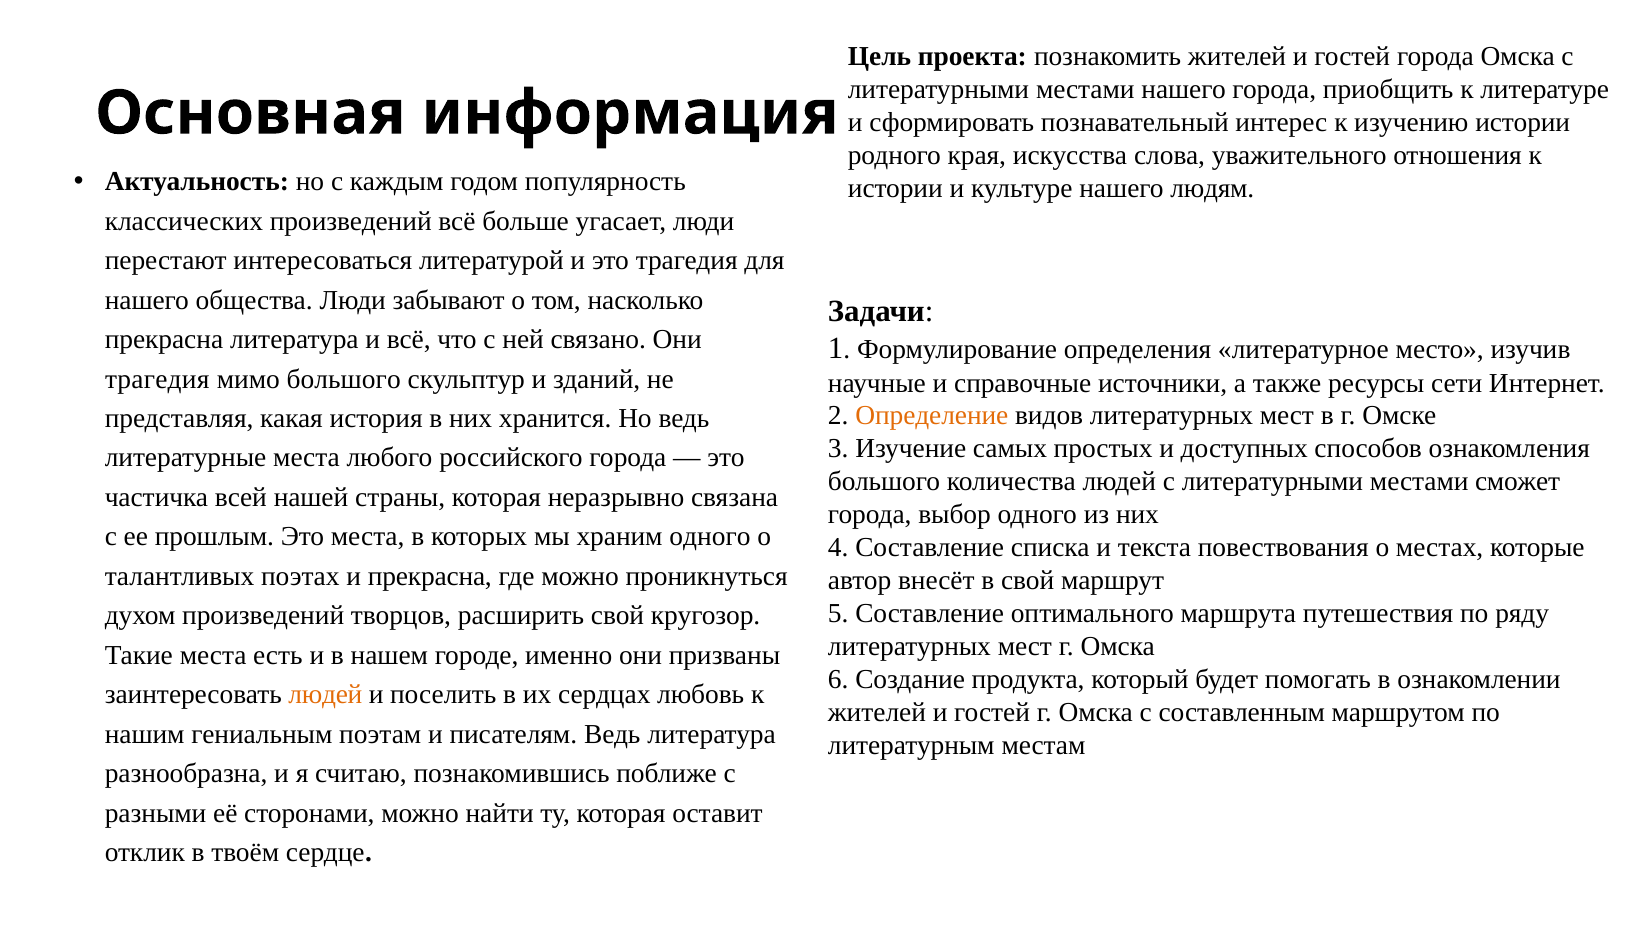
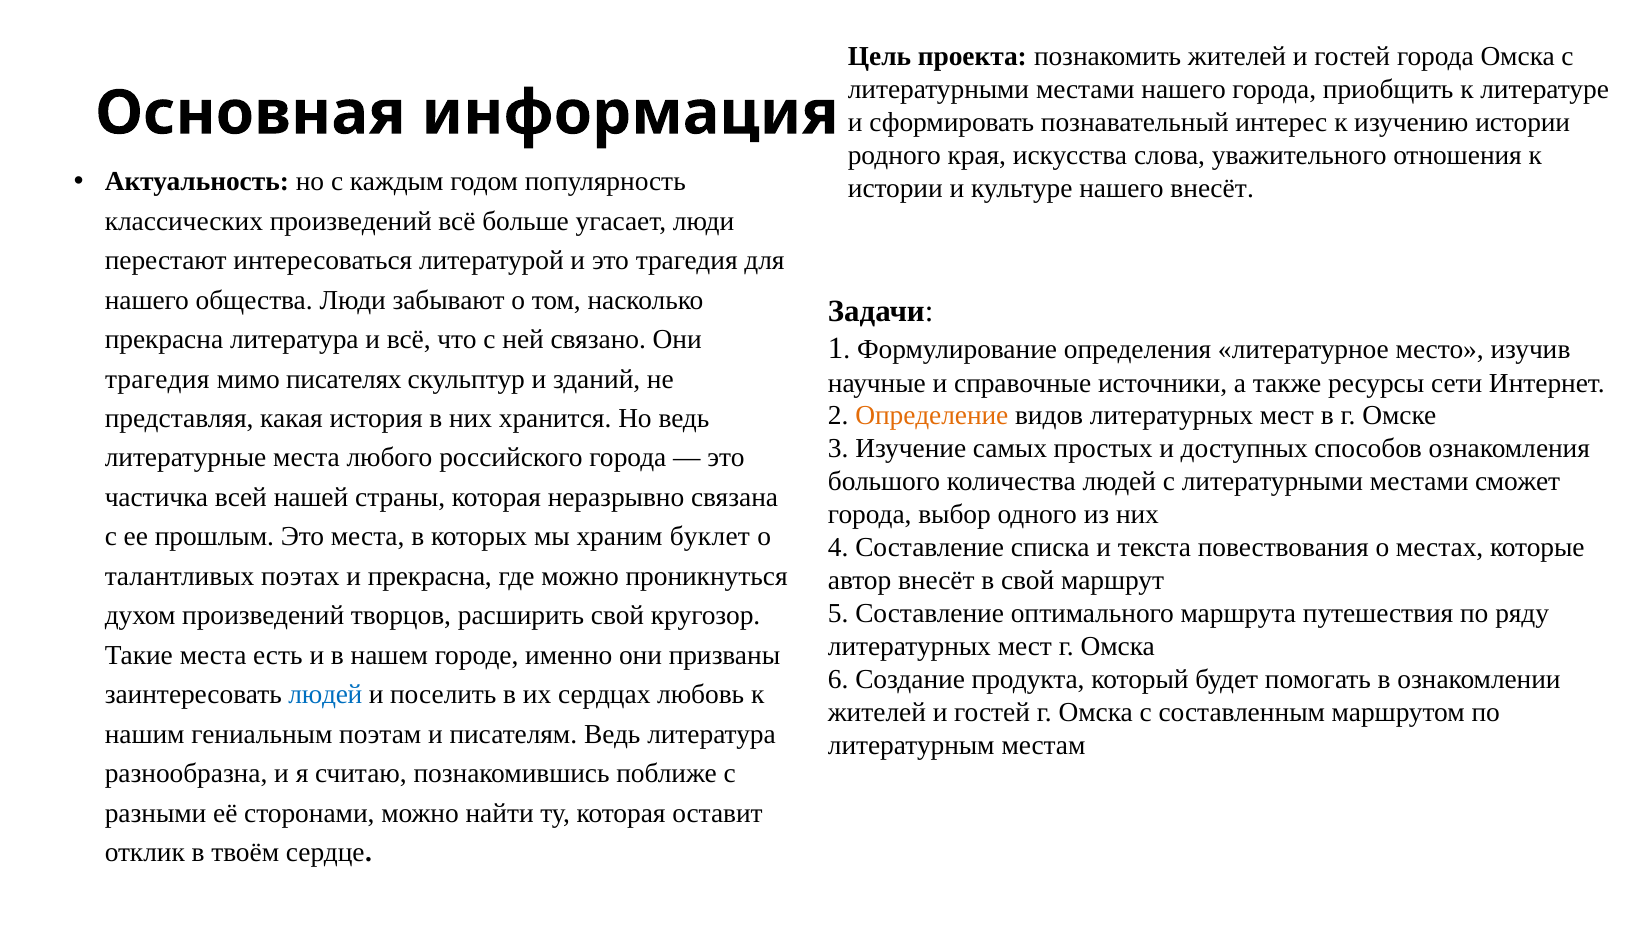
нашего людям: людям -> внесёт (1212, 188)
мимо большого: большого -> писателях (344, 379)
храним одного: одного -> буклет (710, 537)
людей colour: orange -> blue (325, 695)
